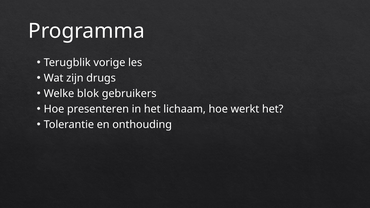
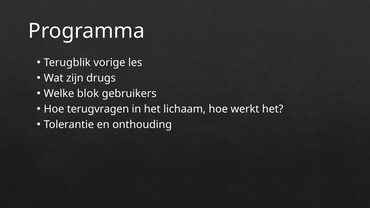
presenteren: presenteren -> terugvragen (98, 109)
